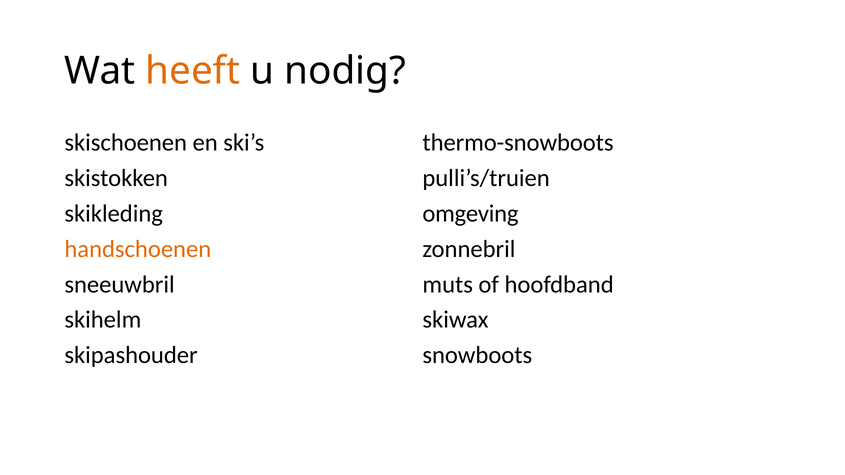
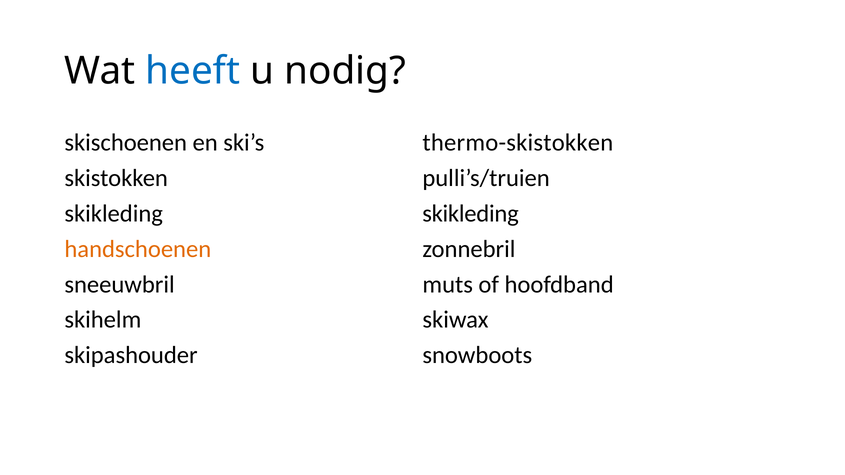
heeft colour: orange -> blue (193, 71)
thermo-snowboots: thermo-snowboots -> thermo-skistokken (518, 143)
omgeving: omgeving -> skikleding (470, 214)
